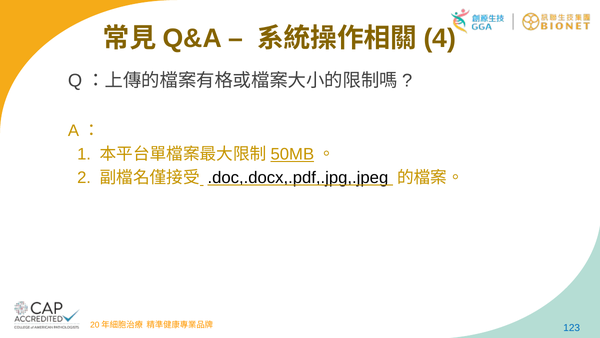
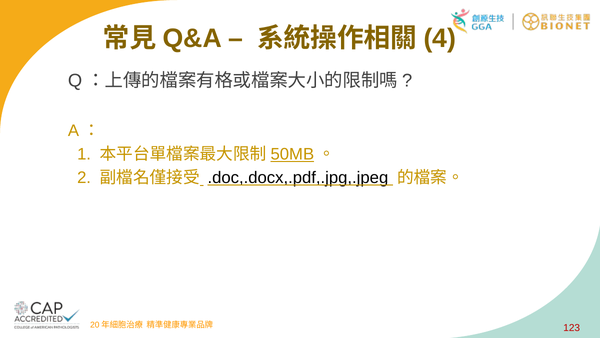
123 colour: blue -> red (572, 327)
